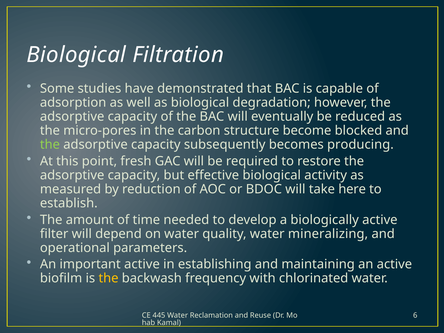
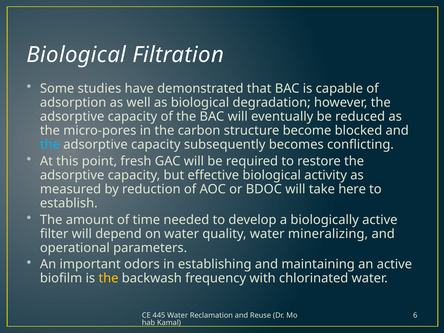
the colour: light green -> light blue (50, 145)
producing: producing -> conflicting (360, 145)
important active: active -> odors (142, 264)
